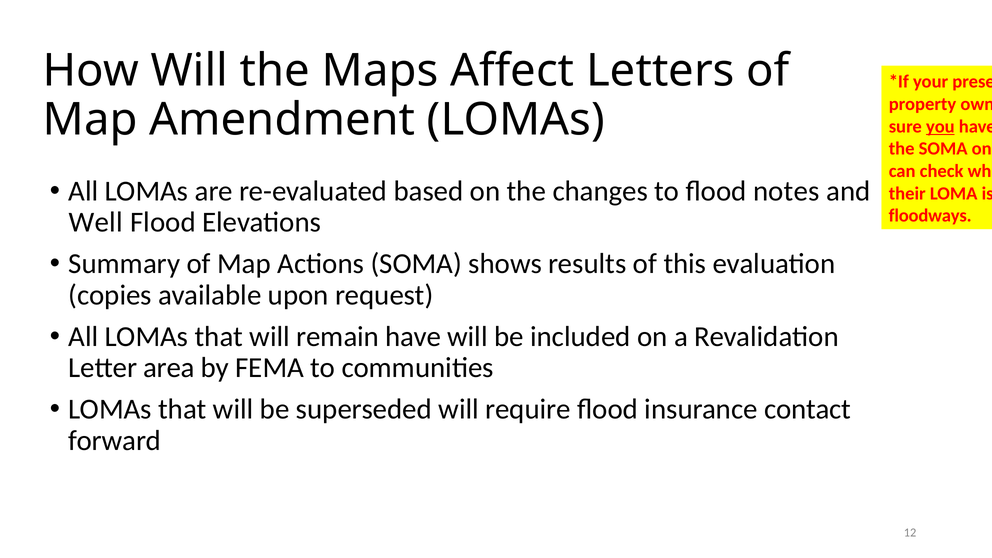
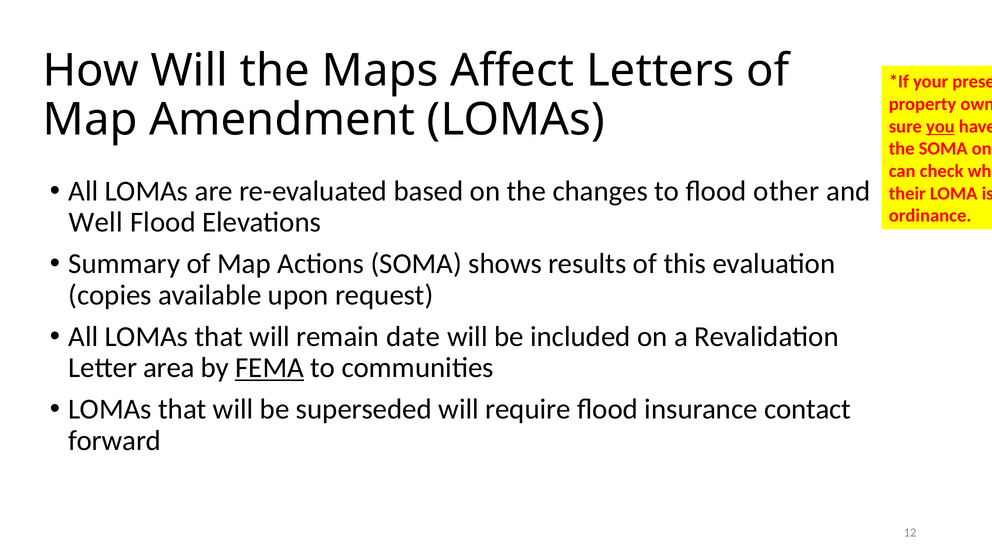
notes: notes -> other (786, 191)
floodways: floodways -> ordinance (930, 216)
remain have: have -> date (413, 337)
FEMA underline: none -> present (270, 368)
